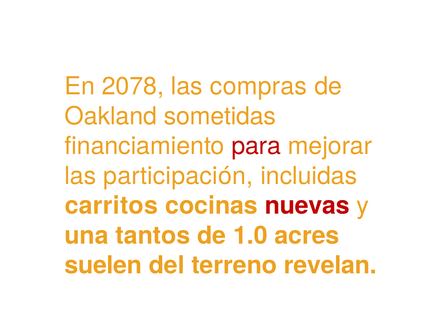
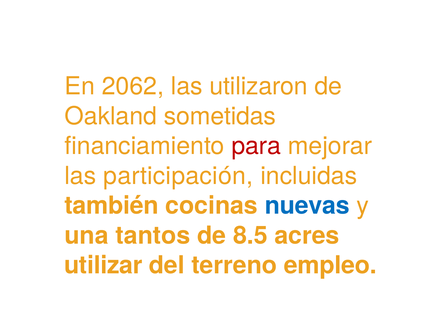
2078: 2078 -> 2062 (133, 86)
compras: compras -> utilizaron (259, 86)
carritos: carritos -> también (112, 206)
nuevas colour: red -> blue (307, 206)
1.0: 1.0 -> 8.5 (250, 236)
suelen: suelen -> utilizar (103, 265)
revelan: revelan -> empleo (330, 265)
